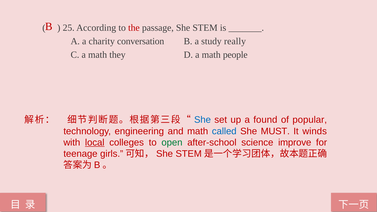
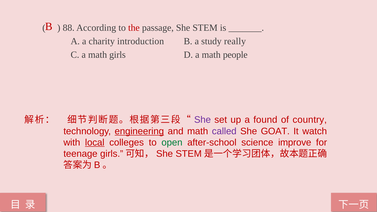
25: 25 -> 88 (69, 28)
conversation: conversation -> introduction (141, 41)
they: they -> girls (117, 55)
She colour: blue -> purple (203, 120)
popular: popular -> country (310, 120)
engineering underline: none -> present (139, 131)
called colour: blue -> purple (224, 131)
MUST: MUST -> GOAT (275, 131)
winds: winds -> watch (315, 131)
